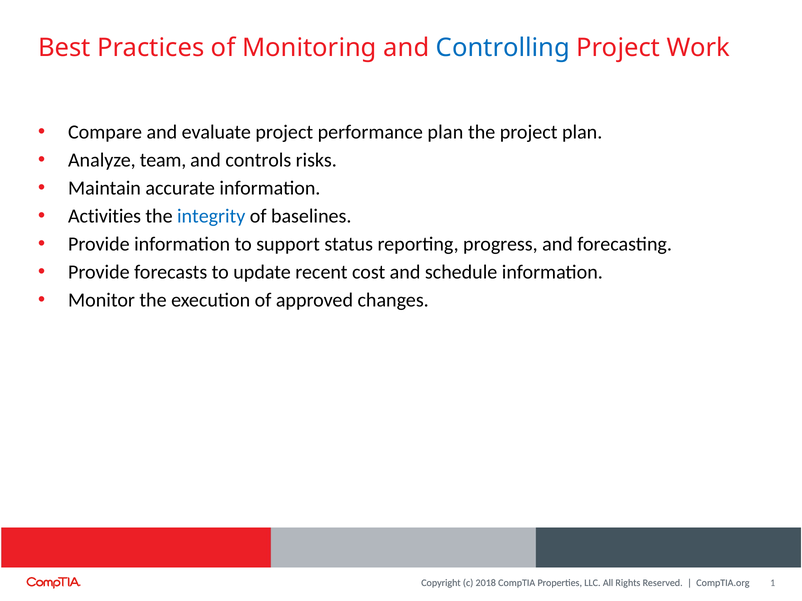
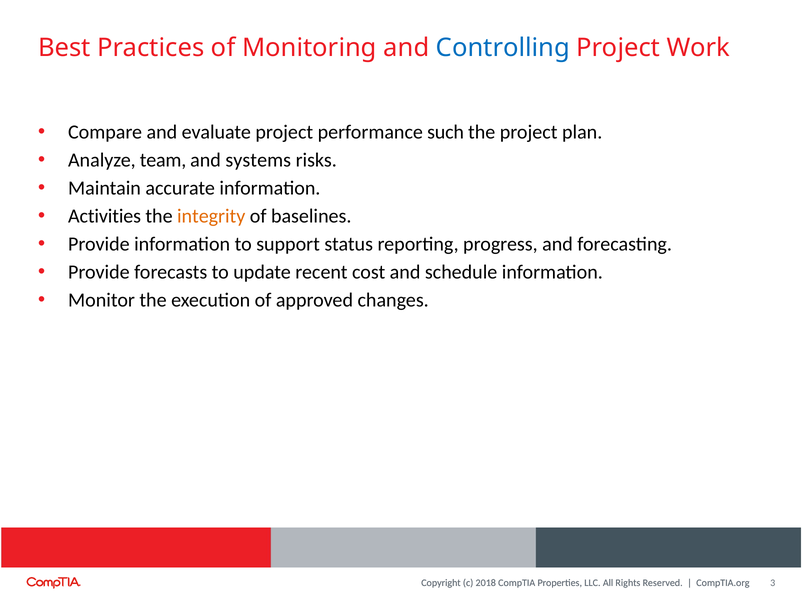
performance plan: plan -> such (446, 132)
controls: controls -> systems (258, 160)
integrity colour: blue -> orange (211, 216)
1: 1 -> 3 (773, 583)
